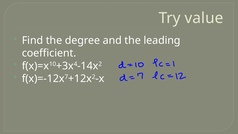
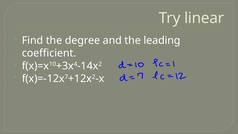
value: value -> linear (204, 18)
